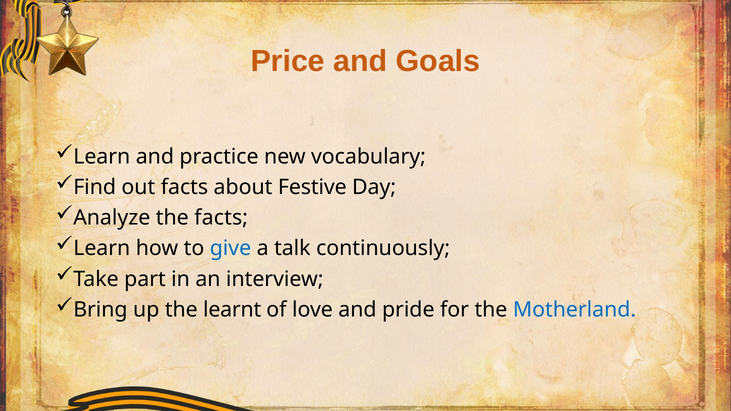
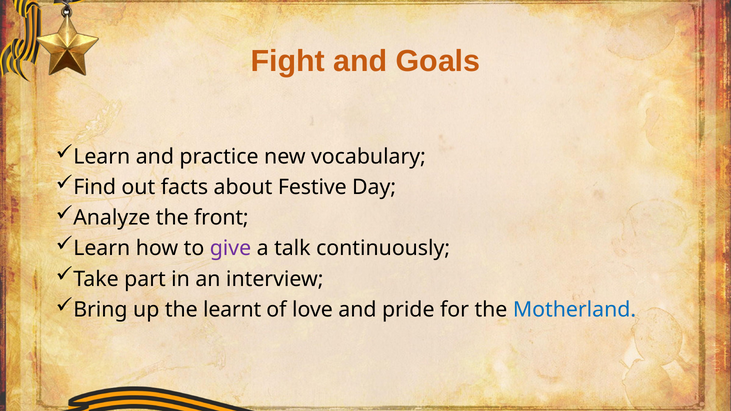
Price: Price -> Fight (288, 61)
the facts: facts -> front (221, 218)
give colour: blue -> purple (230, 249)
